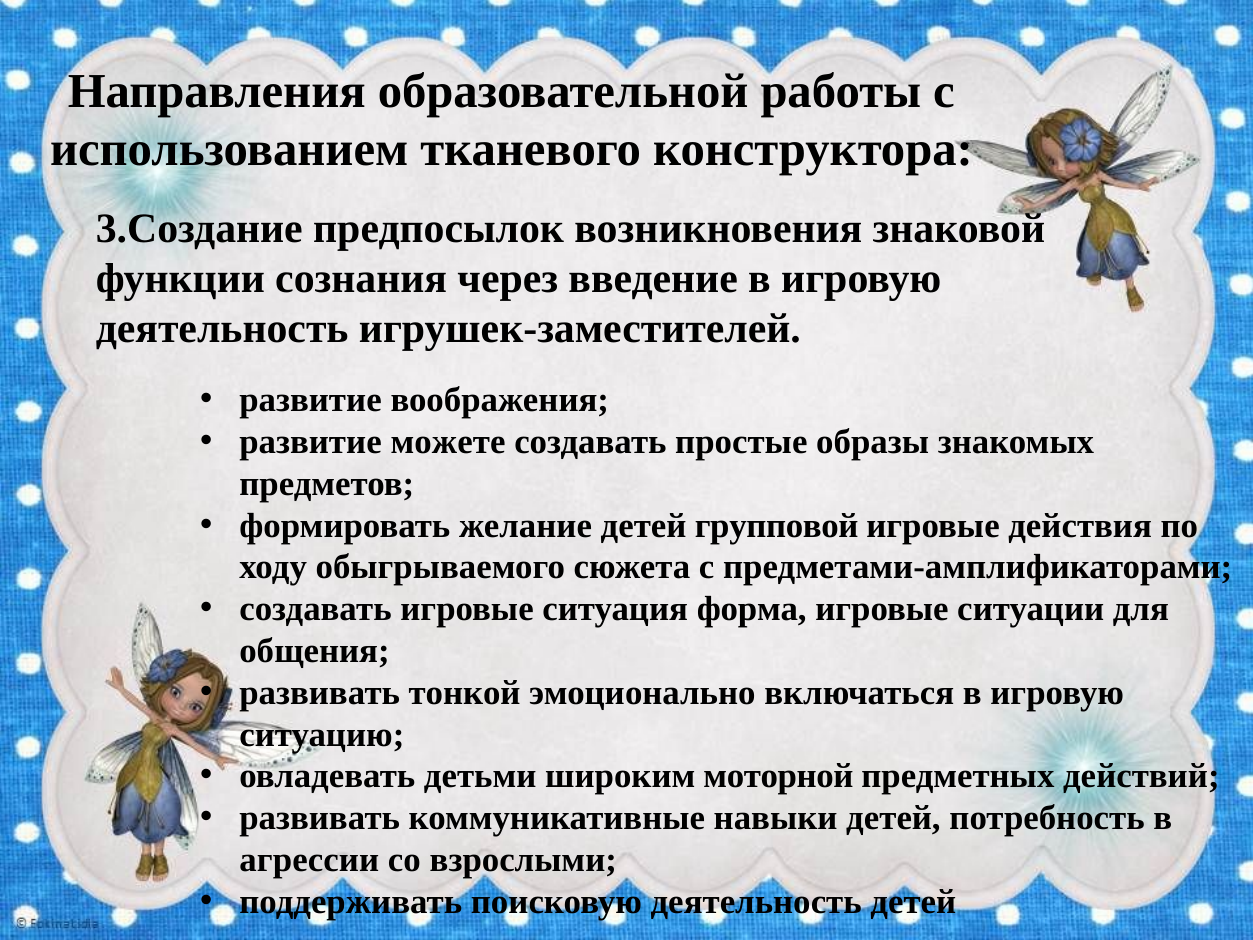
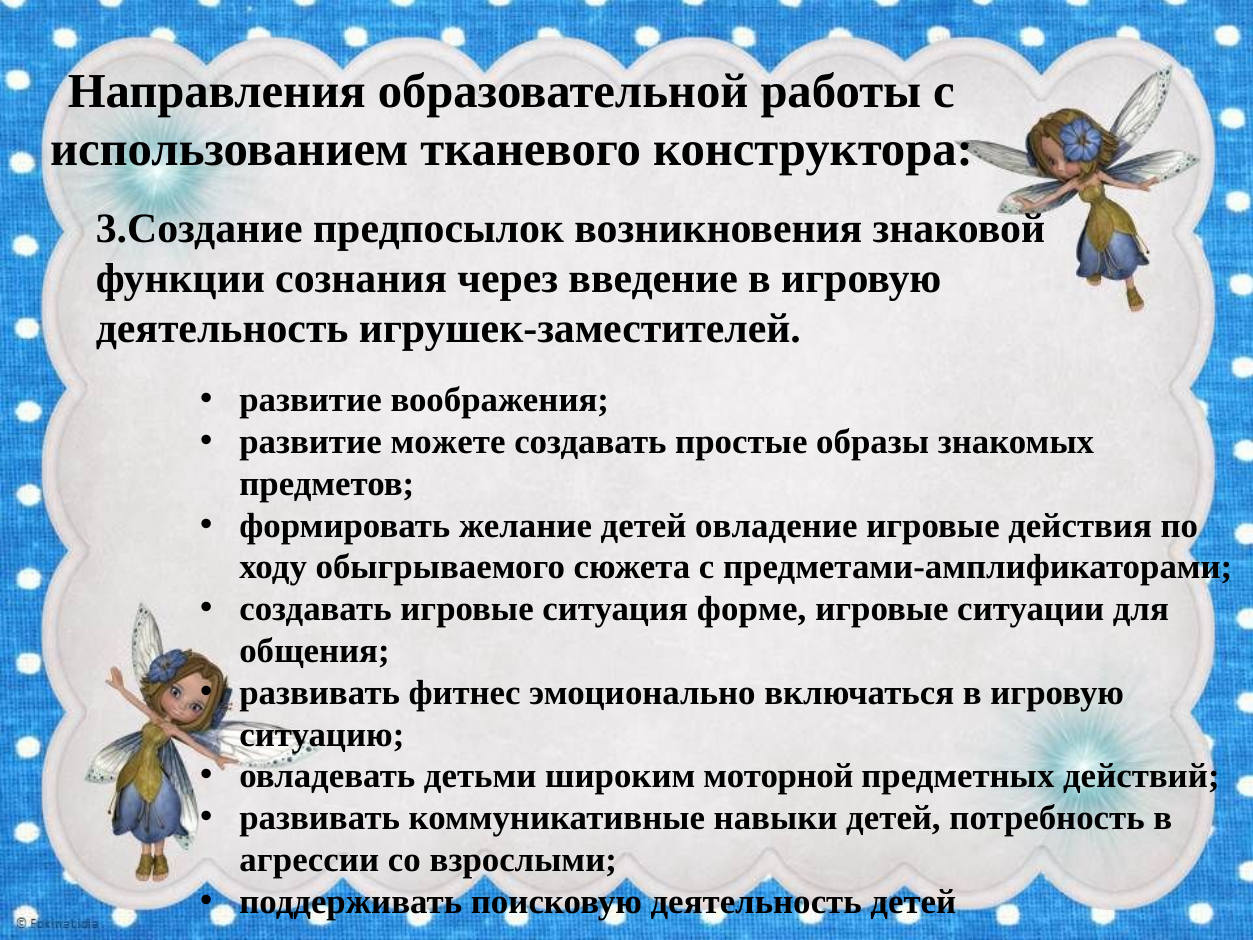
групповой: групповой -> овладение (776, 525)
форма: форма -> форме (752, 609)
тонкой: тонкой -> фитнес (465, 693)
